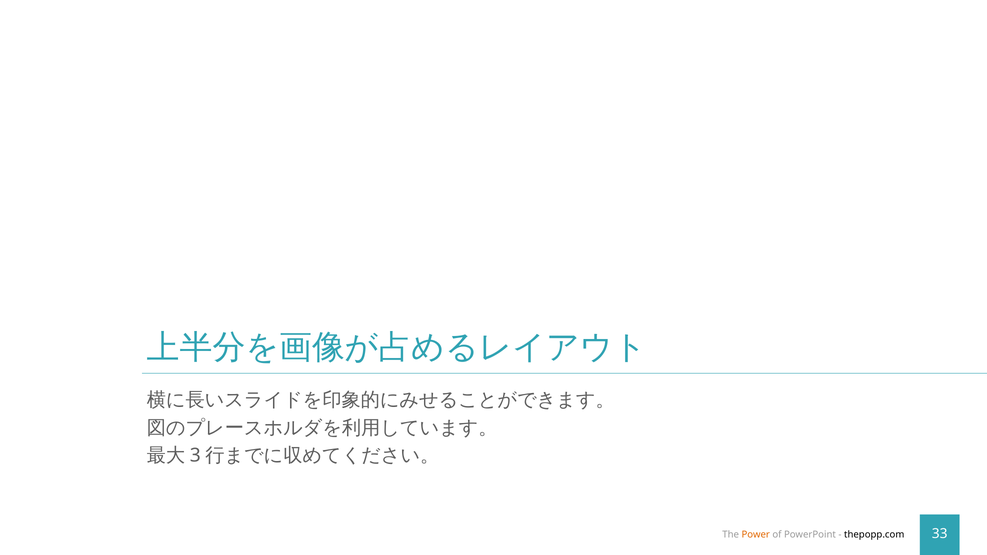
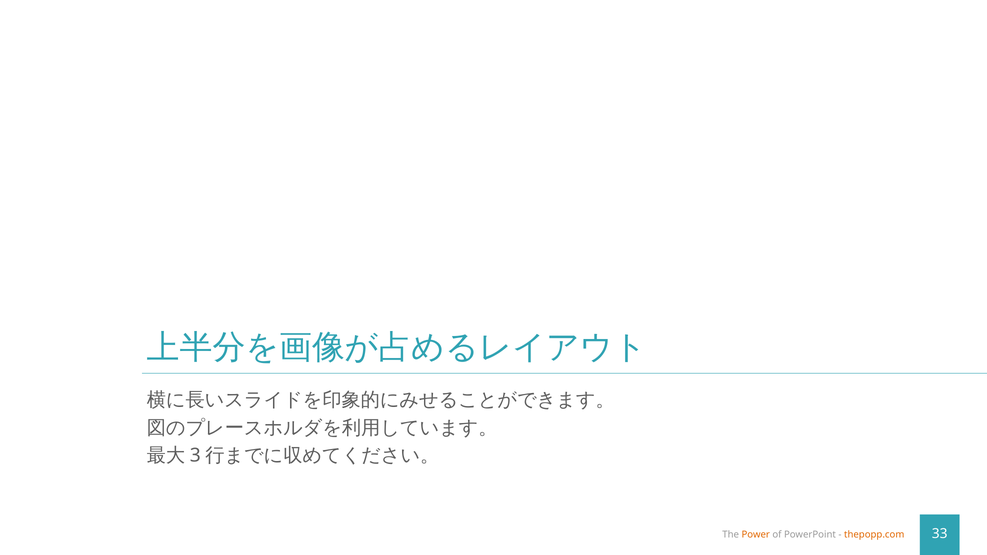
thepopp.com colour: black -> orange (874, 535)
